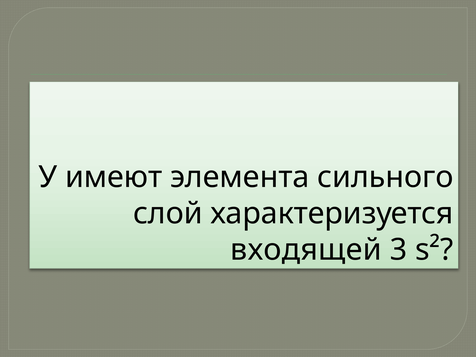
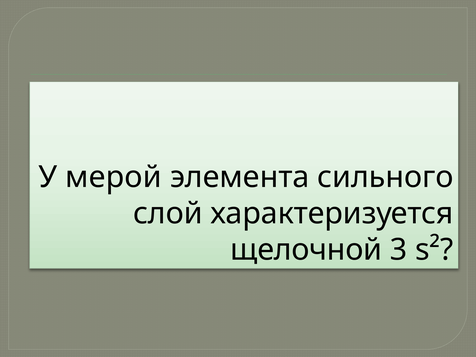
имеют: имеют -> мерой (113, 177)
входящей: входящей -> щелочной (306, 250)
